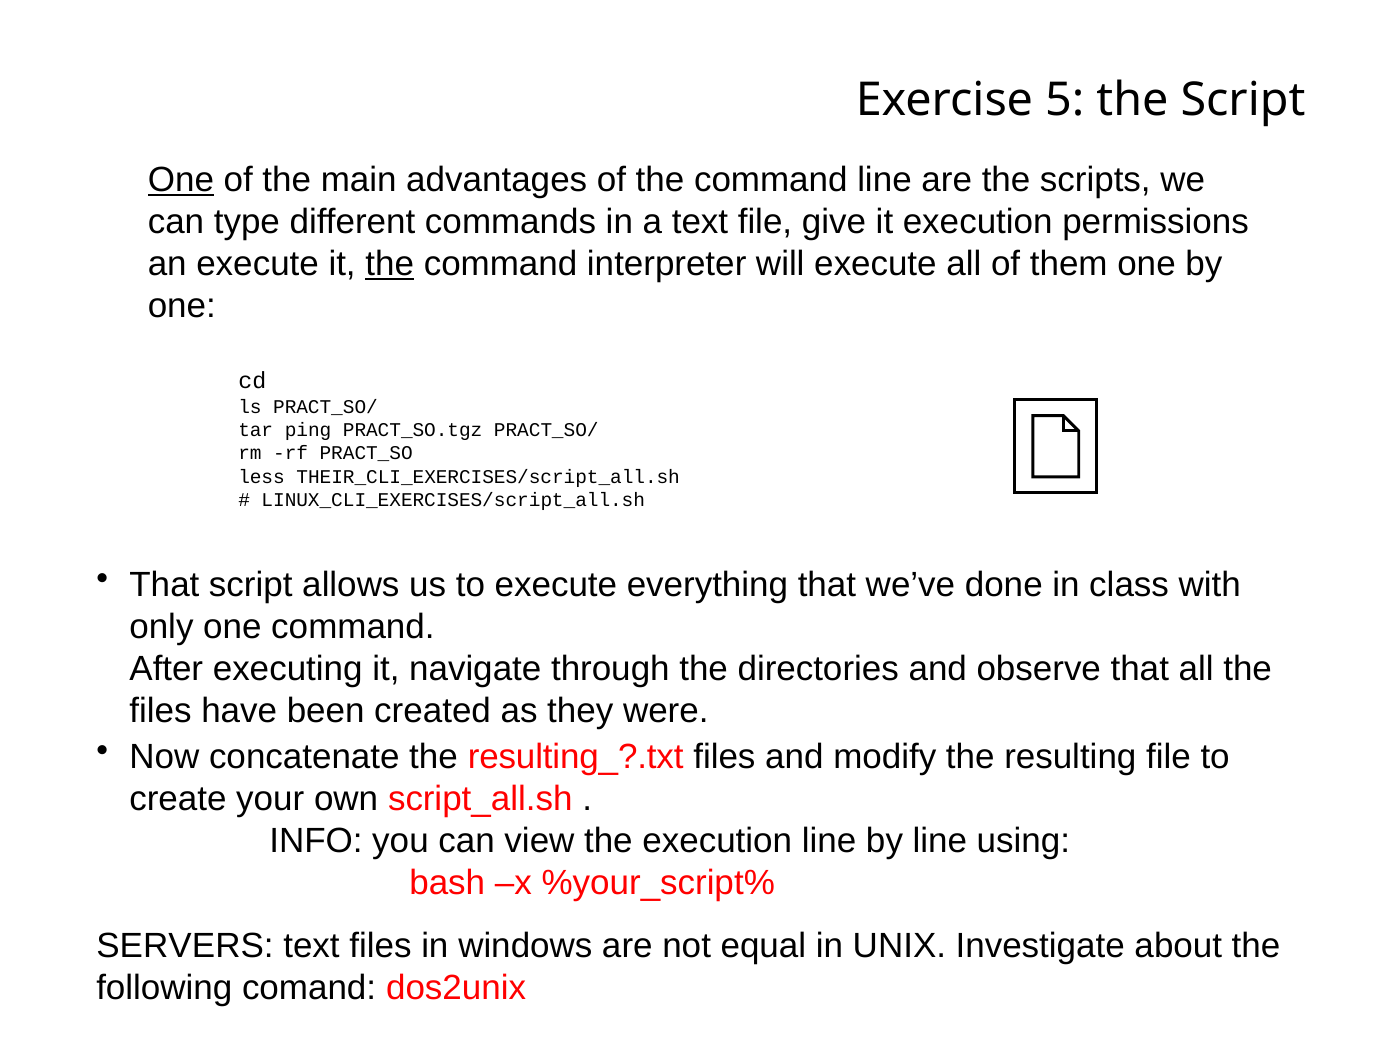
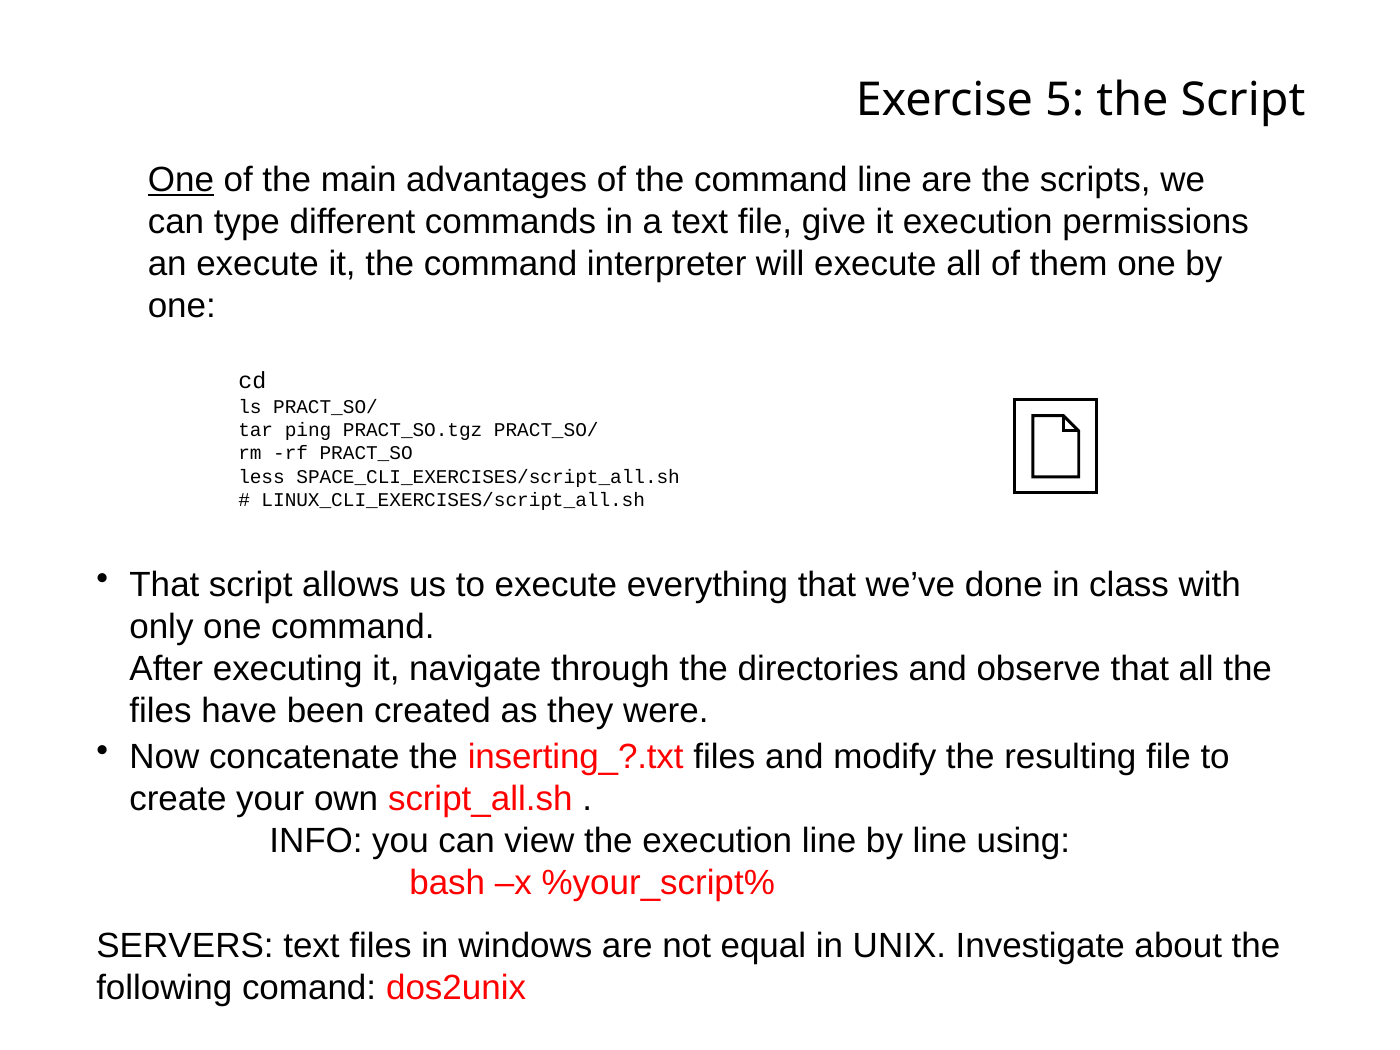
the underline: present -> none (390, 264)
THEIR_CLI_EXERCISES/script_all.sh: THEIR_CLI_EXERCISES/script_all.sh -> SPACE_CLI_EXERCISES/script_all.sh (488, 477)
resulting_?.txt: resulting_?.txt -> inserting_?.txt (576, 757)
